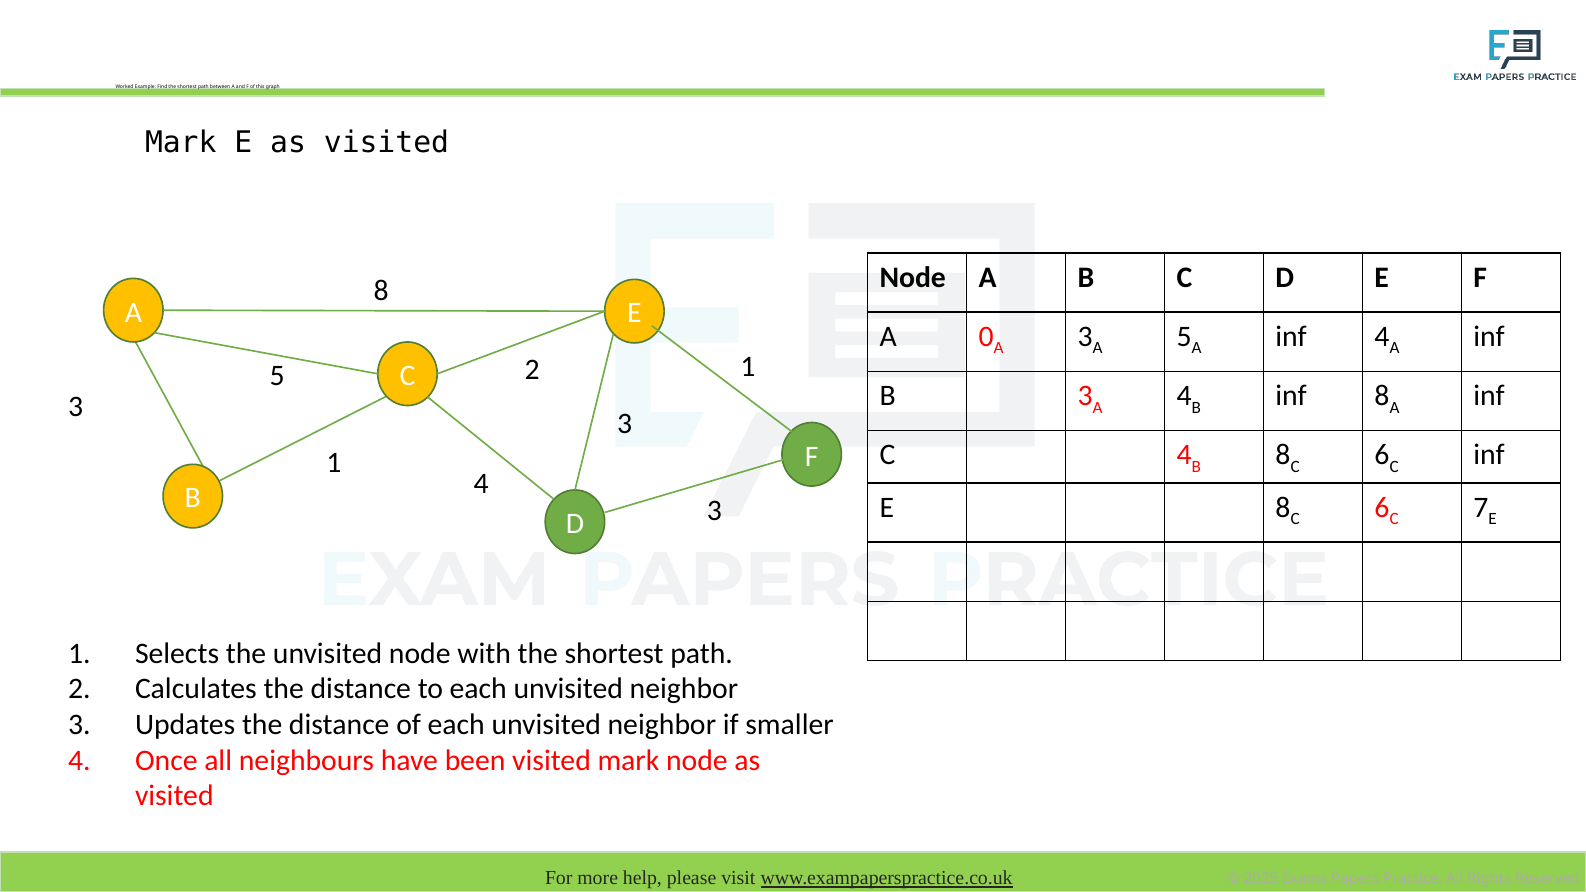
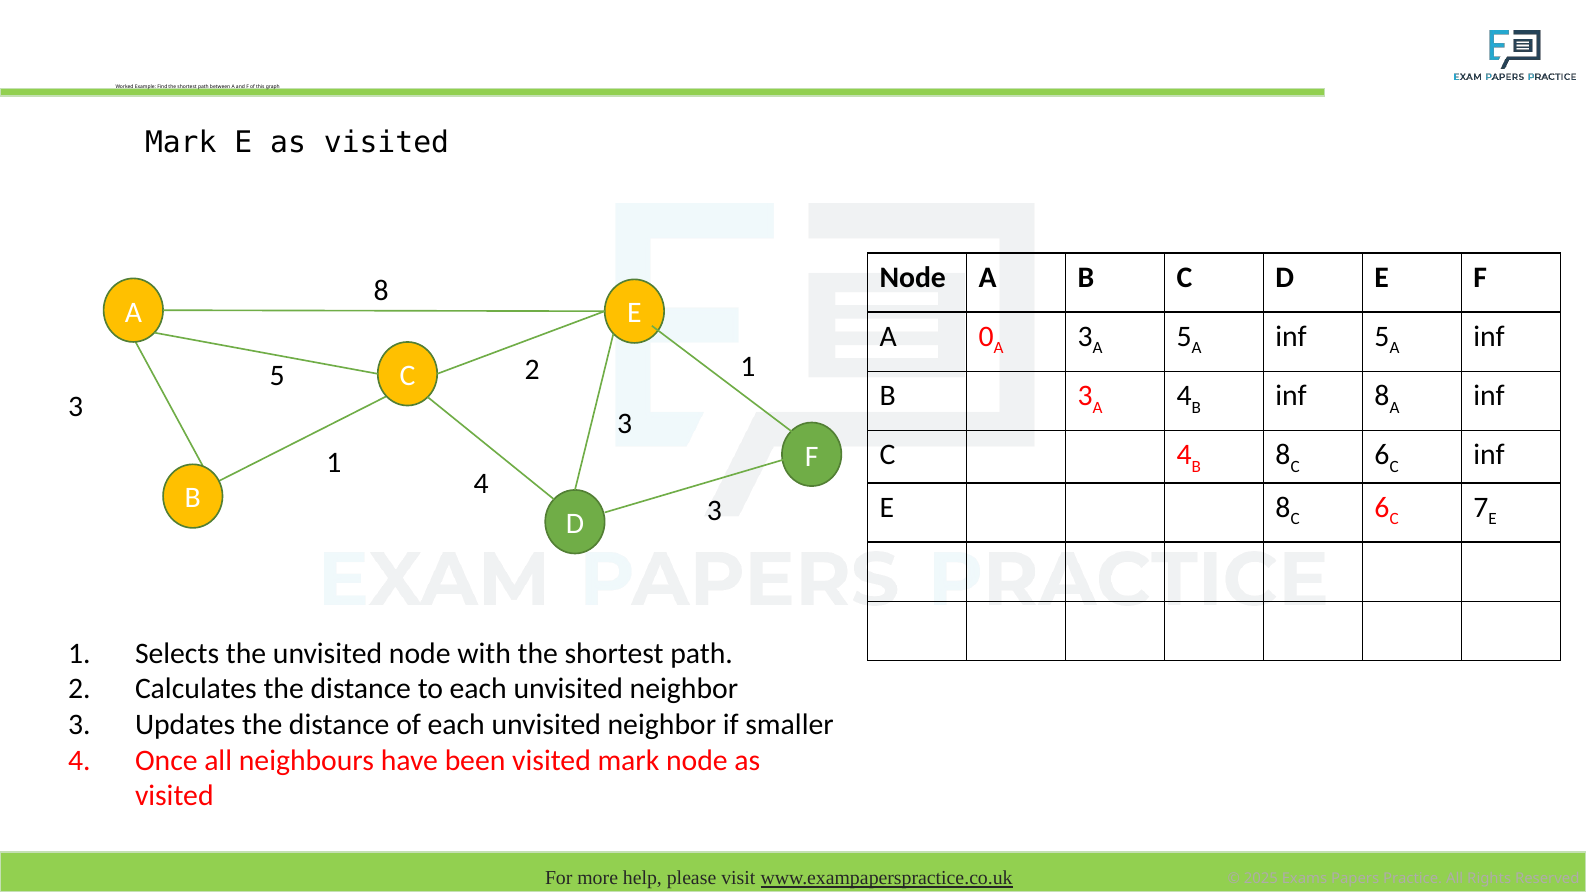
inf 4: 4 -> 5 (1382, 337)
